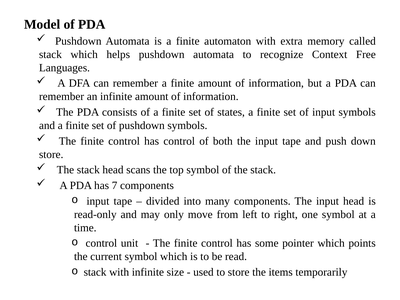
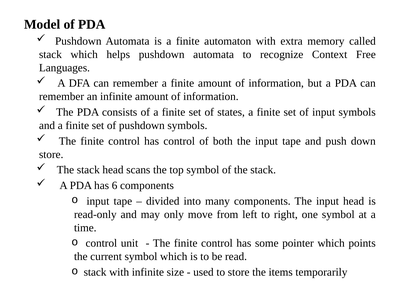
7: 7 -> 6 (115, 185)
